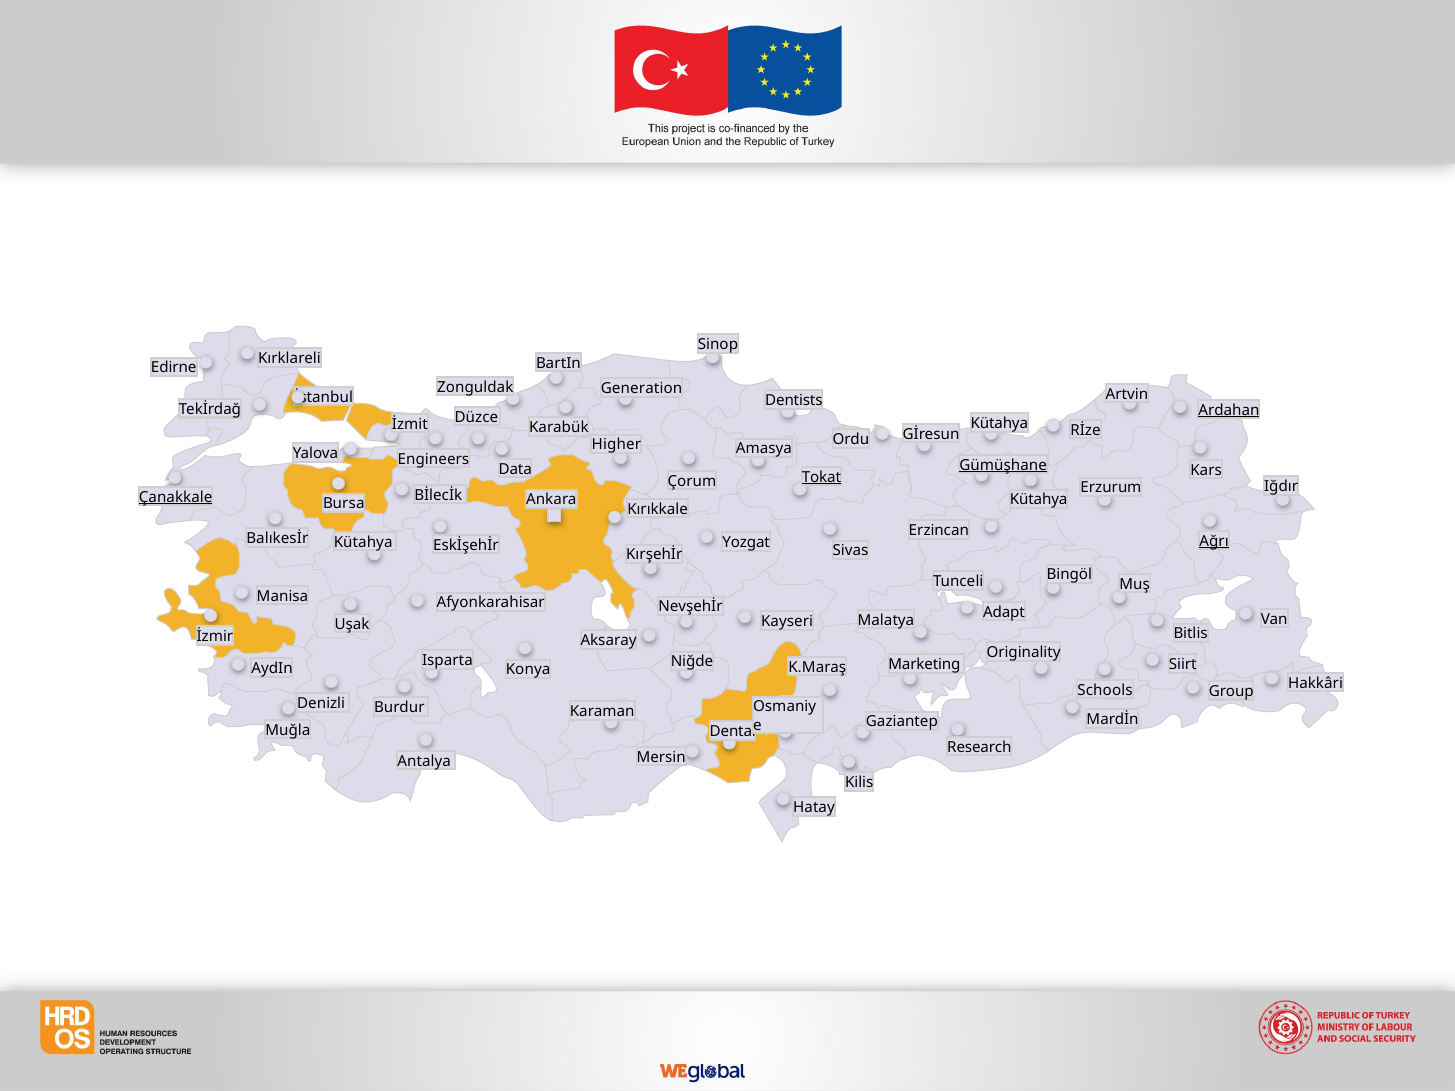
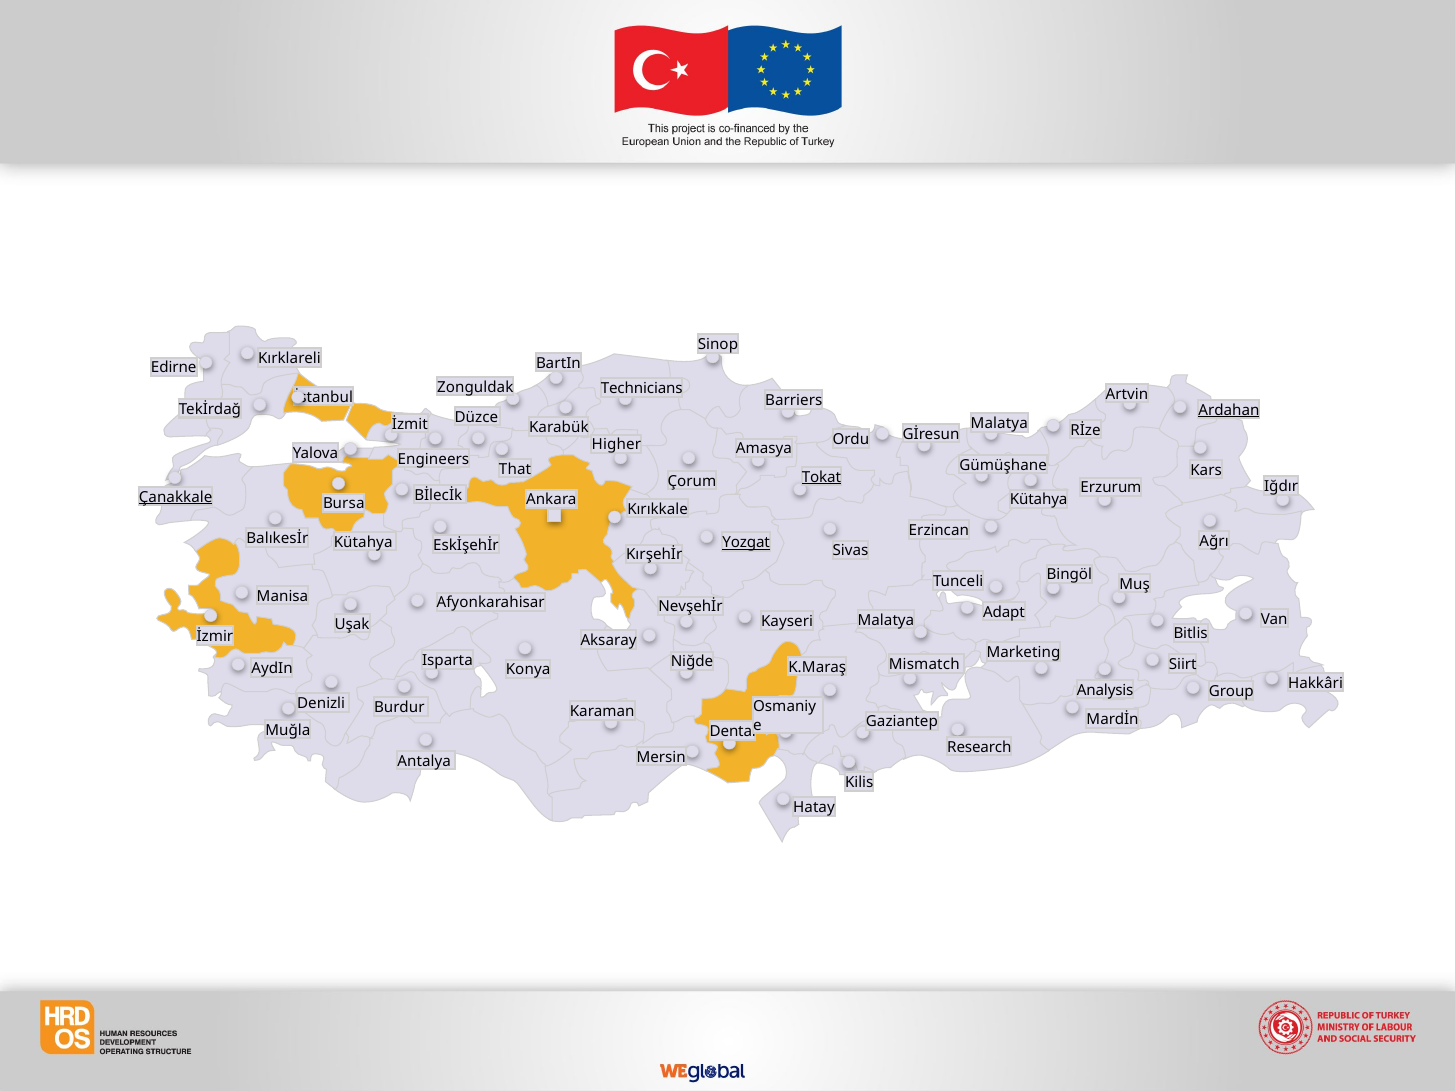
Generation: Generation -> Technicians (642, 389)
Dentists: Dentists -> Barriers (794, 401)
Kütahya: Kütahya -> Malatya (999, 424)
Gümüşhane underline: present -> none (1003, 465)
Data: Data -> That (515, 469)
Ağrı underline: present -> none (1214, 541)
Yozgat underline: none -> present (746, 543)
Originality: Originality -> Marketing (1023, 653)
Marketing: Marketing -> Mismatch (924, 665)
Schools: Schools -> Analysis (1105, 690)
